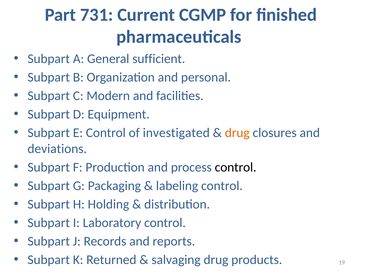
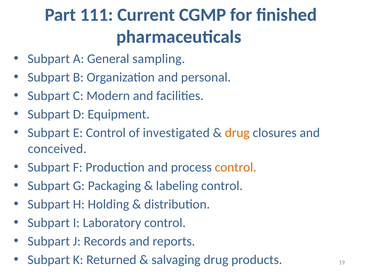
731: 731 -> 111 (97, 15)
sufficient: sufficient -> sampling (159, 59)
deviations: deviations -> conceived (57, 149)
control colour: black -> orange (236, 167)
